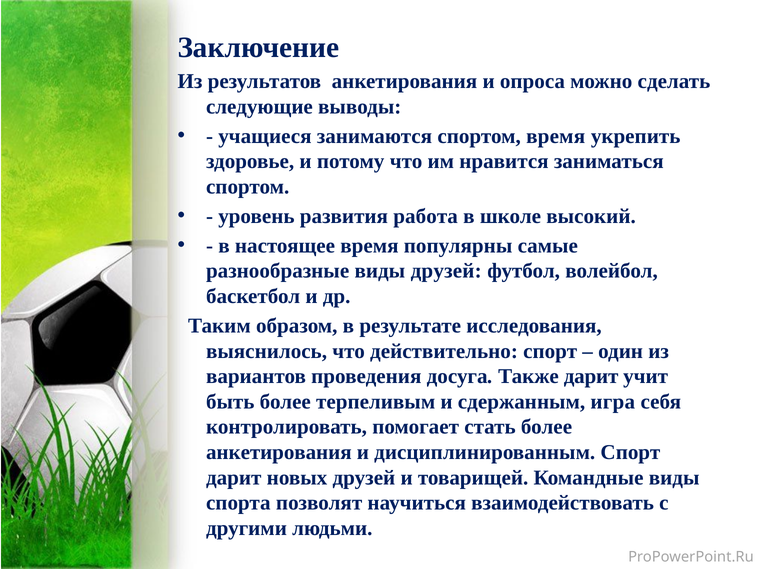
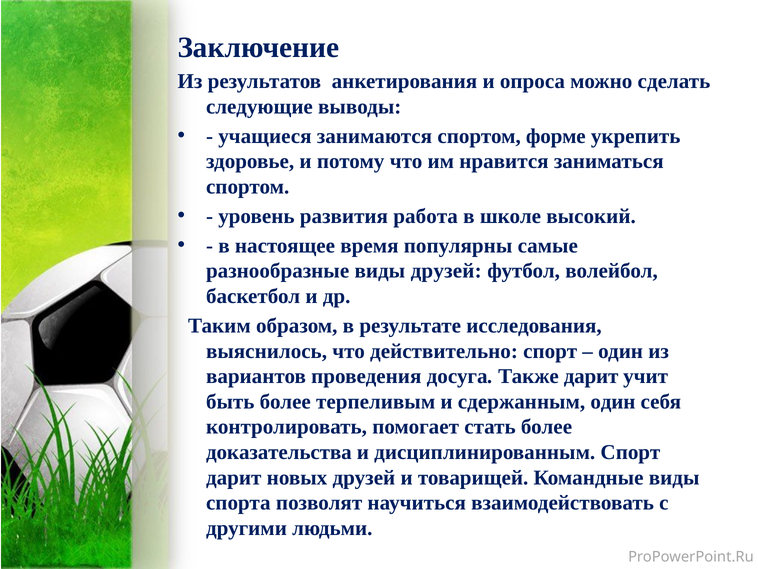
спортом время: время -> форме (556, 136)
сдержанным игра: игра -> один (613, 401)
анкетирования: анкетирования -> доказательства (279, 452)
